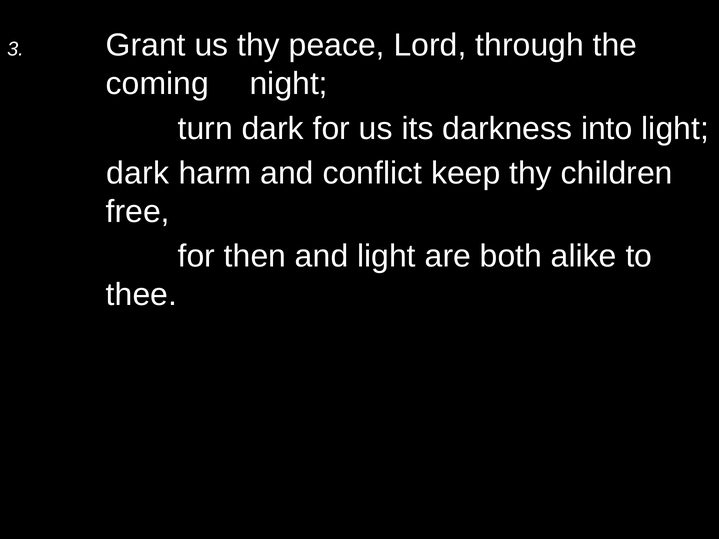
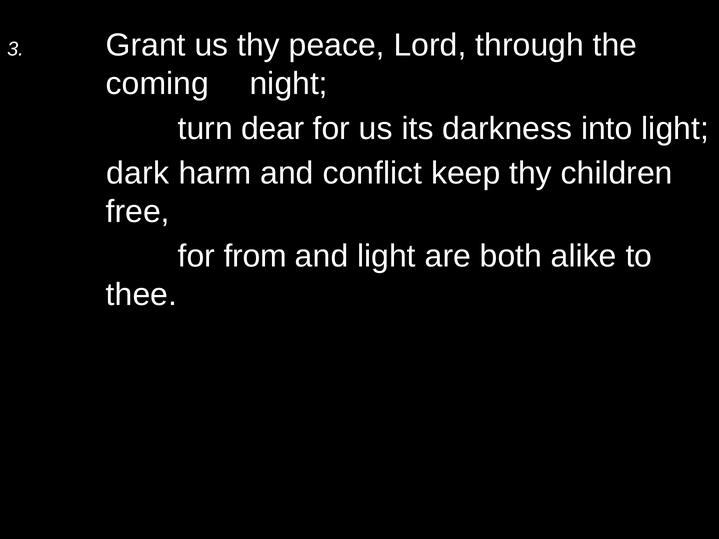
turn dark: dark -> dear (273, 129)
then: then -> from (255, 256)
